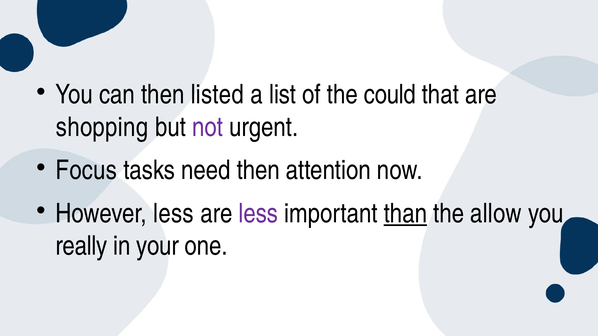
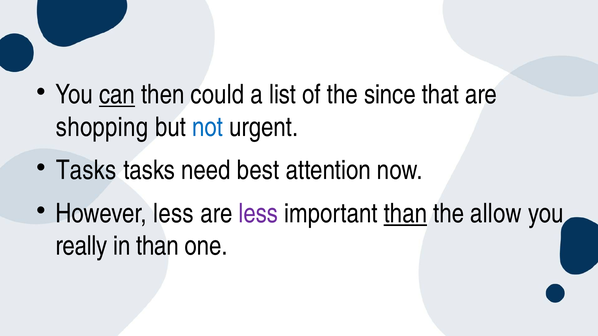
can underline: none -> present (117, 95)
listed: listed -> could (217, 95)
could: could -> since (390, 95)
not colour: purple -> blue (208, 127)
Focus: Focus -> Tasks (86, 171)
need then: then -> best (258, 171)
in your: your -> than (158, 246)
